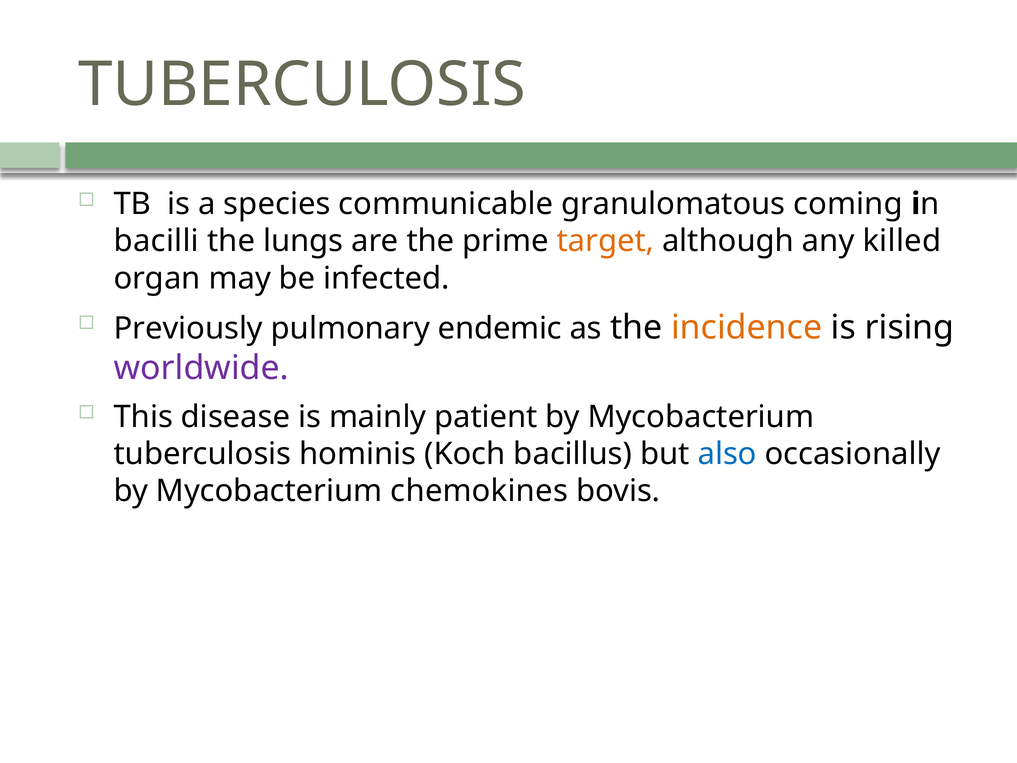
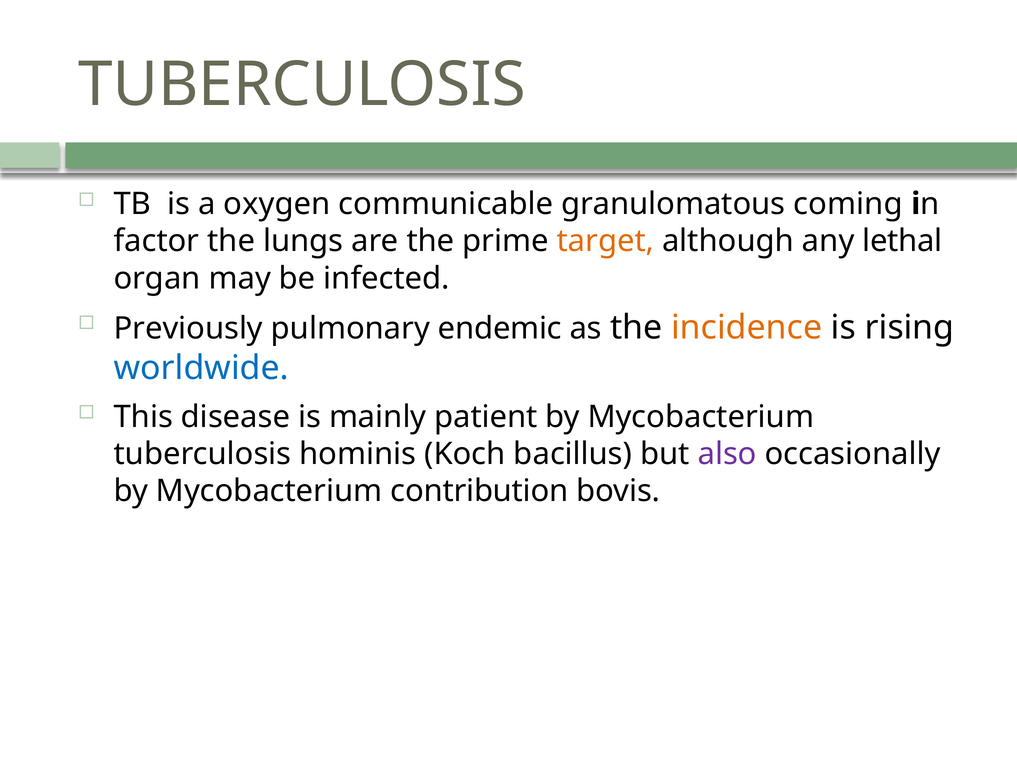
species: species -> oxygen (277, 204)
bacilli: bacilli -> factor (157, 241)
killed: killed -> lethal (902, 241)
worldwide colour: purple -> blue (201, 368)
also colour: blue -> purple (727, 454)
chemokines: chemokines -> contribution (479, 491)
